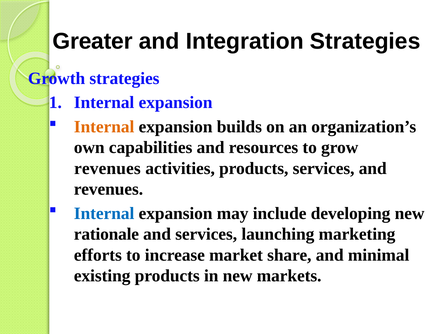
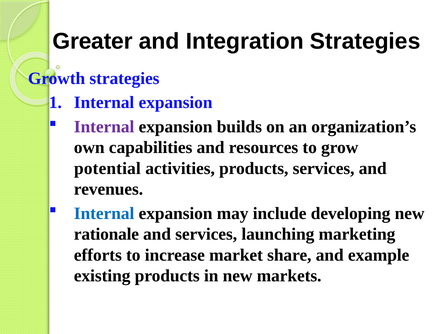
Internal colour: orange -> purple (104, 127)
revenues: revenues -> potential (107, 168)
minimal: minimal -> example (379, 255)
